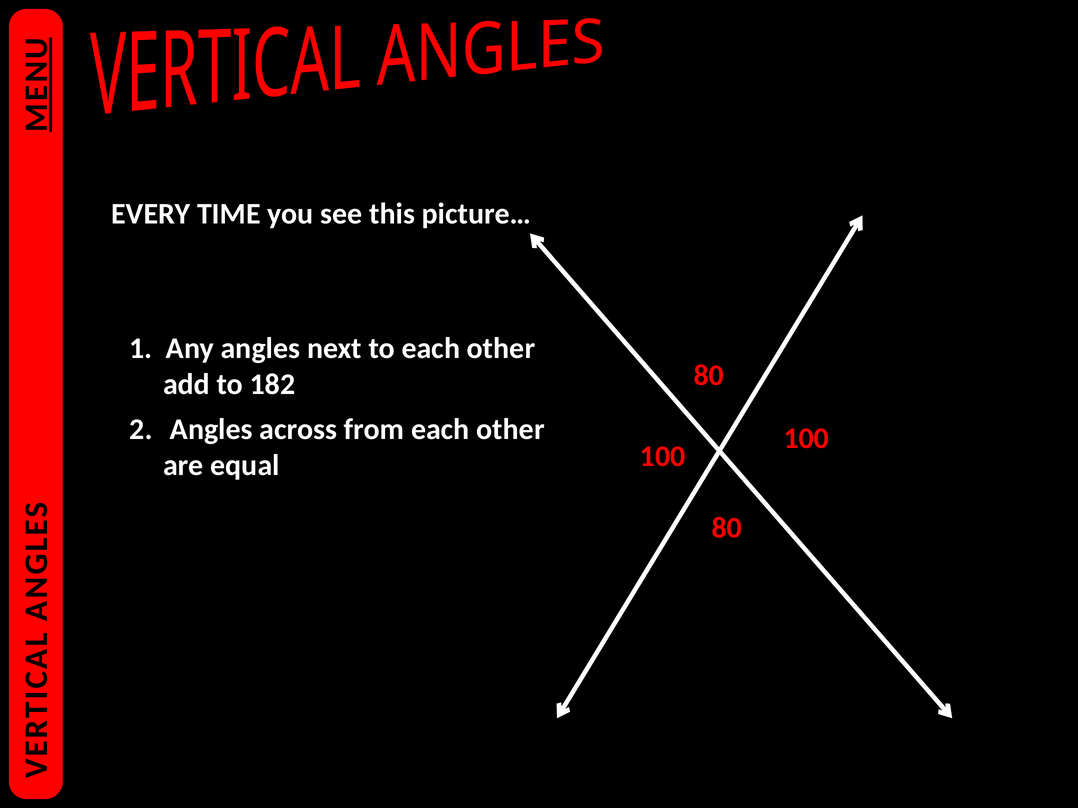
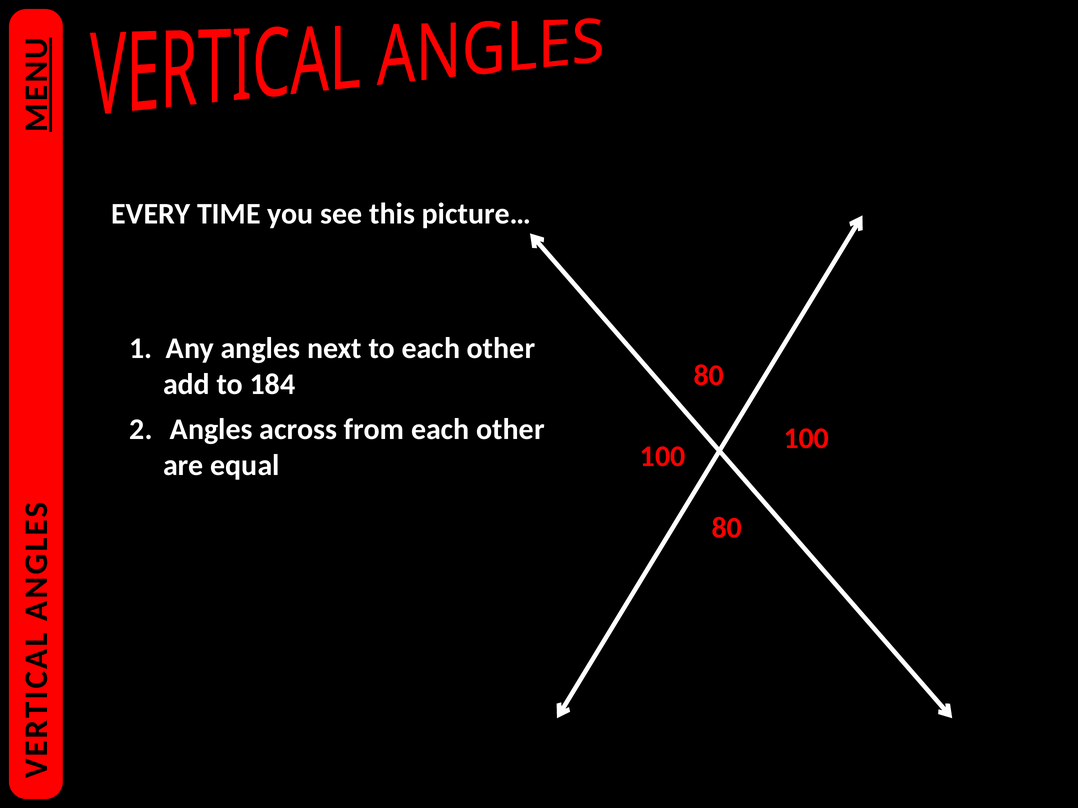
182: 182 -> 184 (273, 385)
